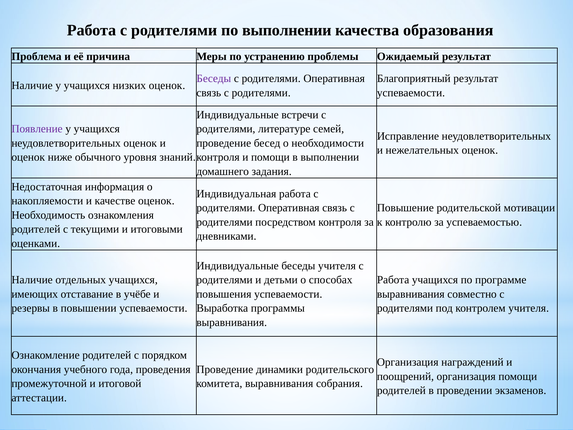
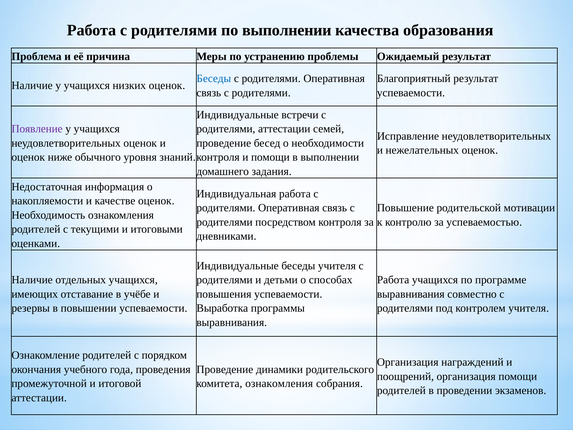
Беседы colour: purple -> blue (214, 78)
родителями литературе: литературе -> аттестации (284, 129)
комитета выравнивания: выравнивания -> ознакомления (279, 383)
